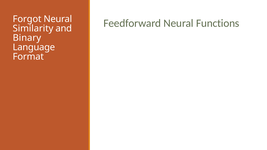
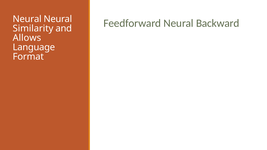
Forgot: Forgot -> Neural (27, 19)
Functions: Functions -> Backward (218, 23)
Binary: Binary -> Allows (27, 38)
